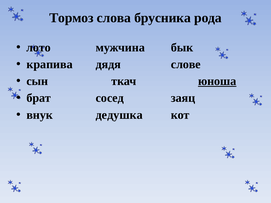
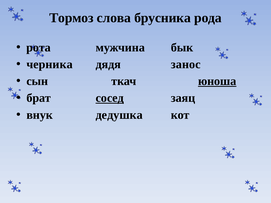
лото: лото -> рота (39, 48)
крапива: крапива -> черника (50, 64)
слове: слове -> занос (186, 64)
сосед underline: none -> present (110, 98)
